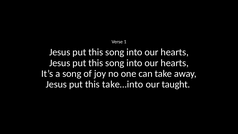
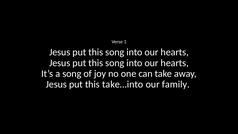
taught: taught -> family (176, 84)
